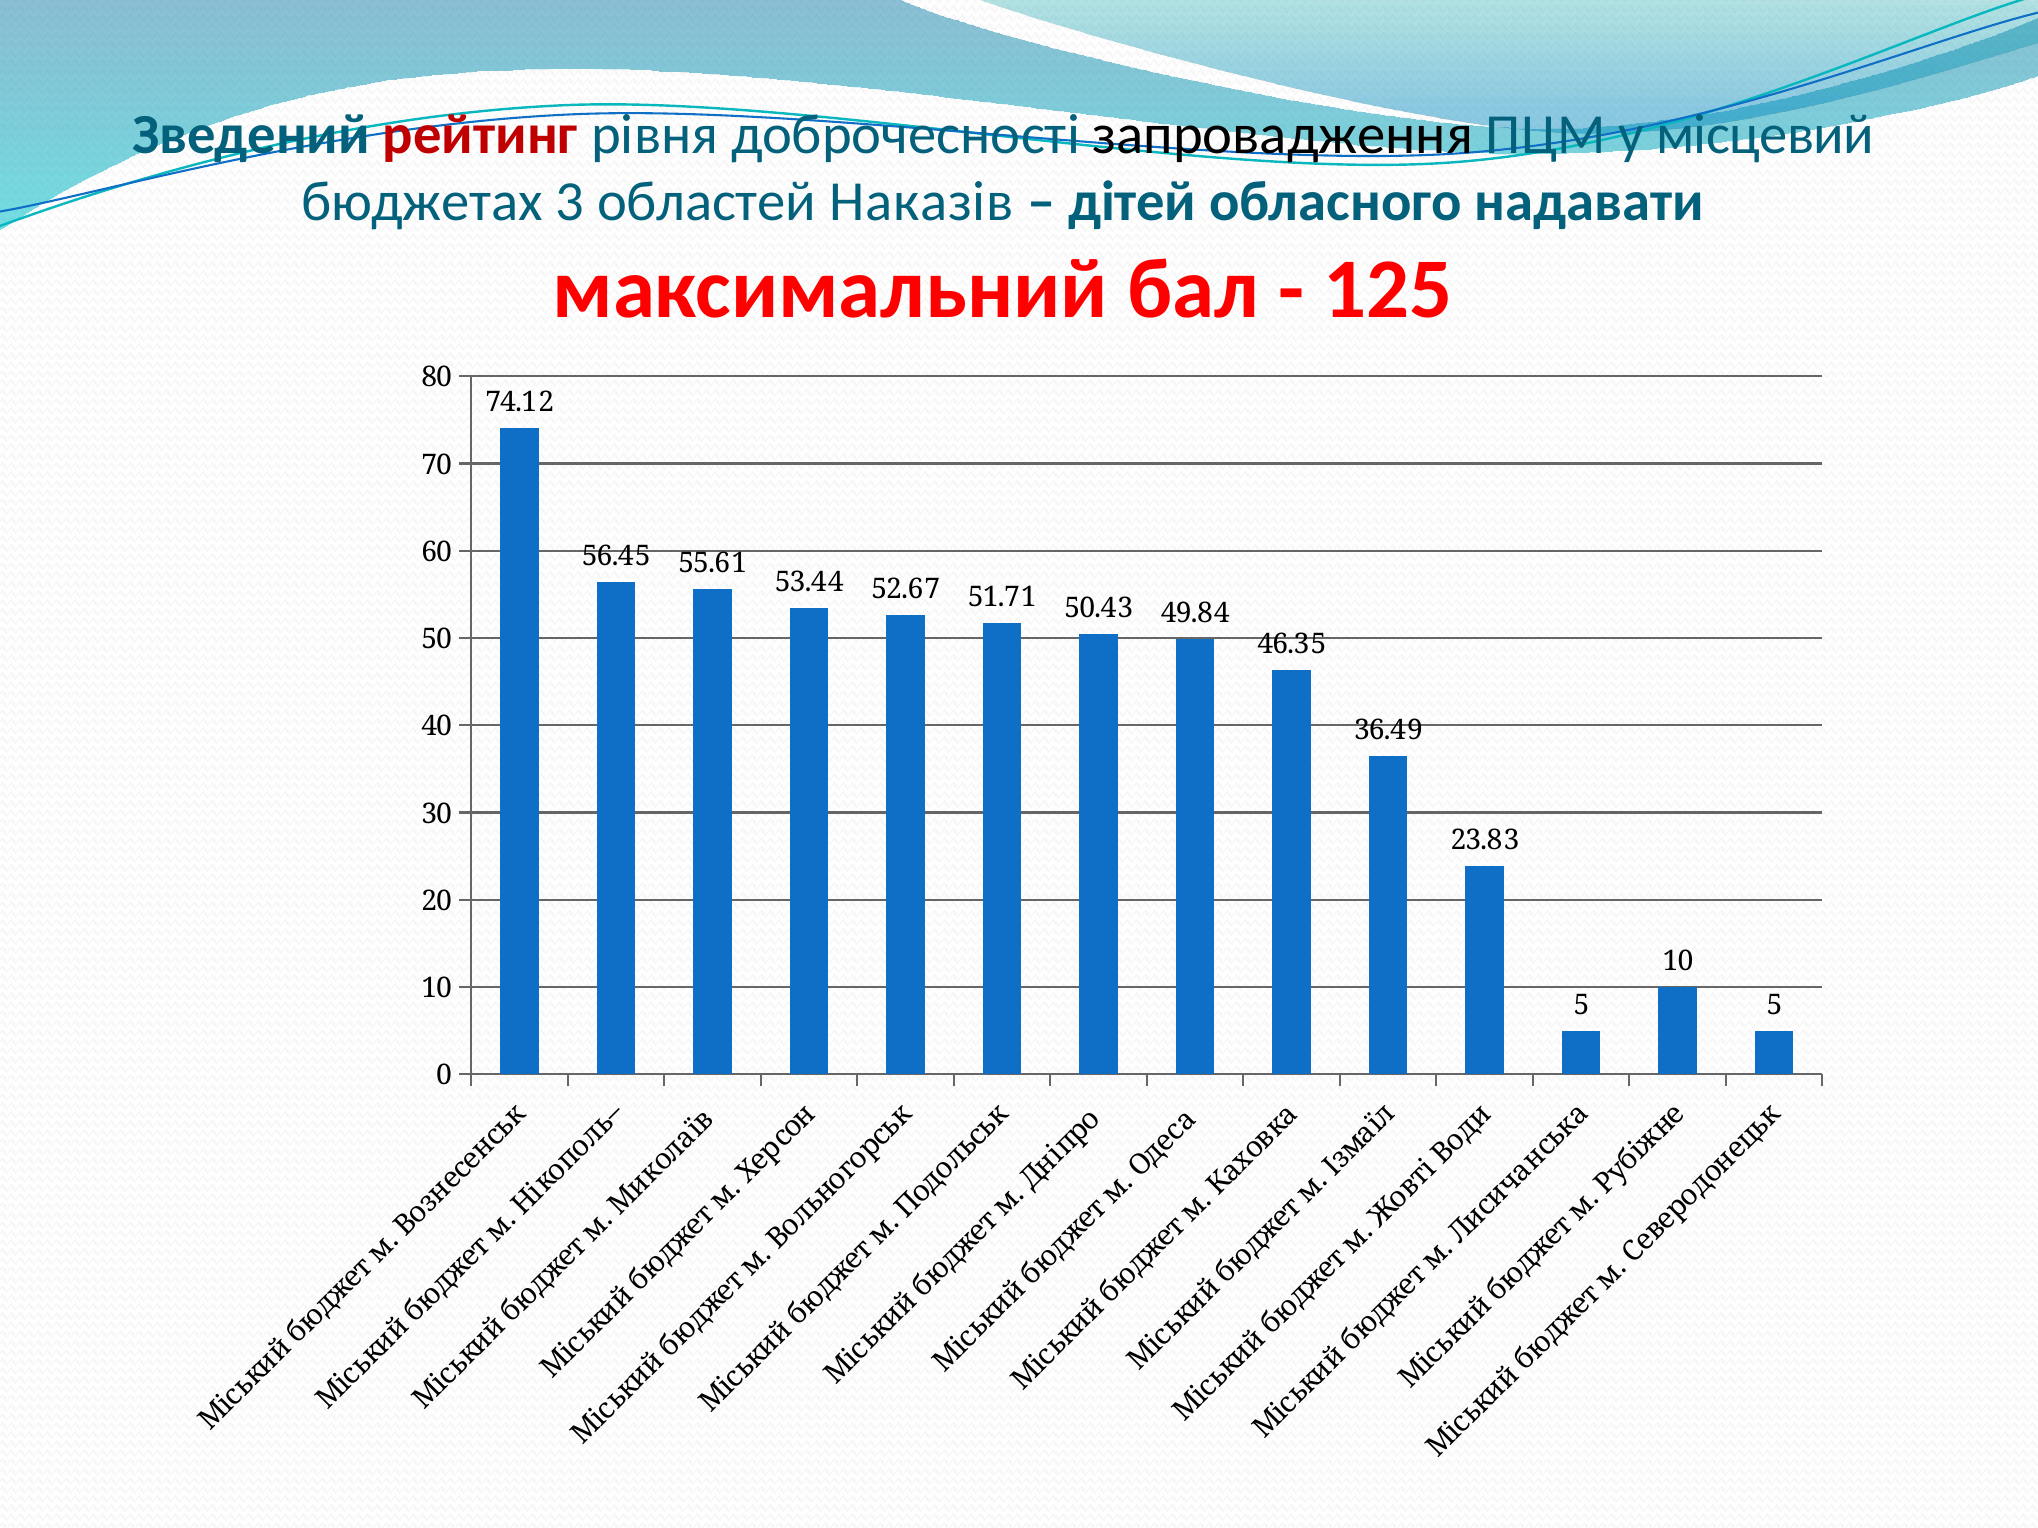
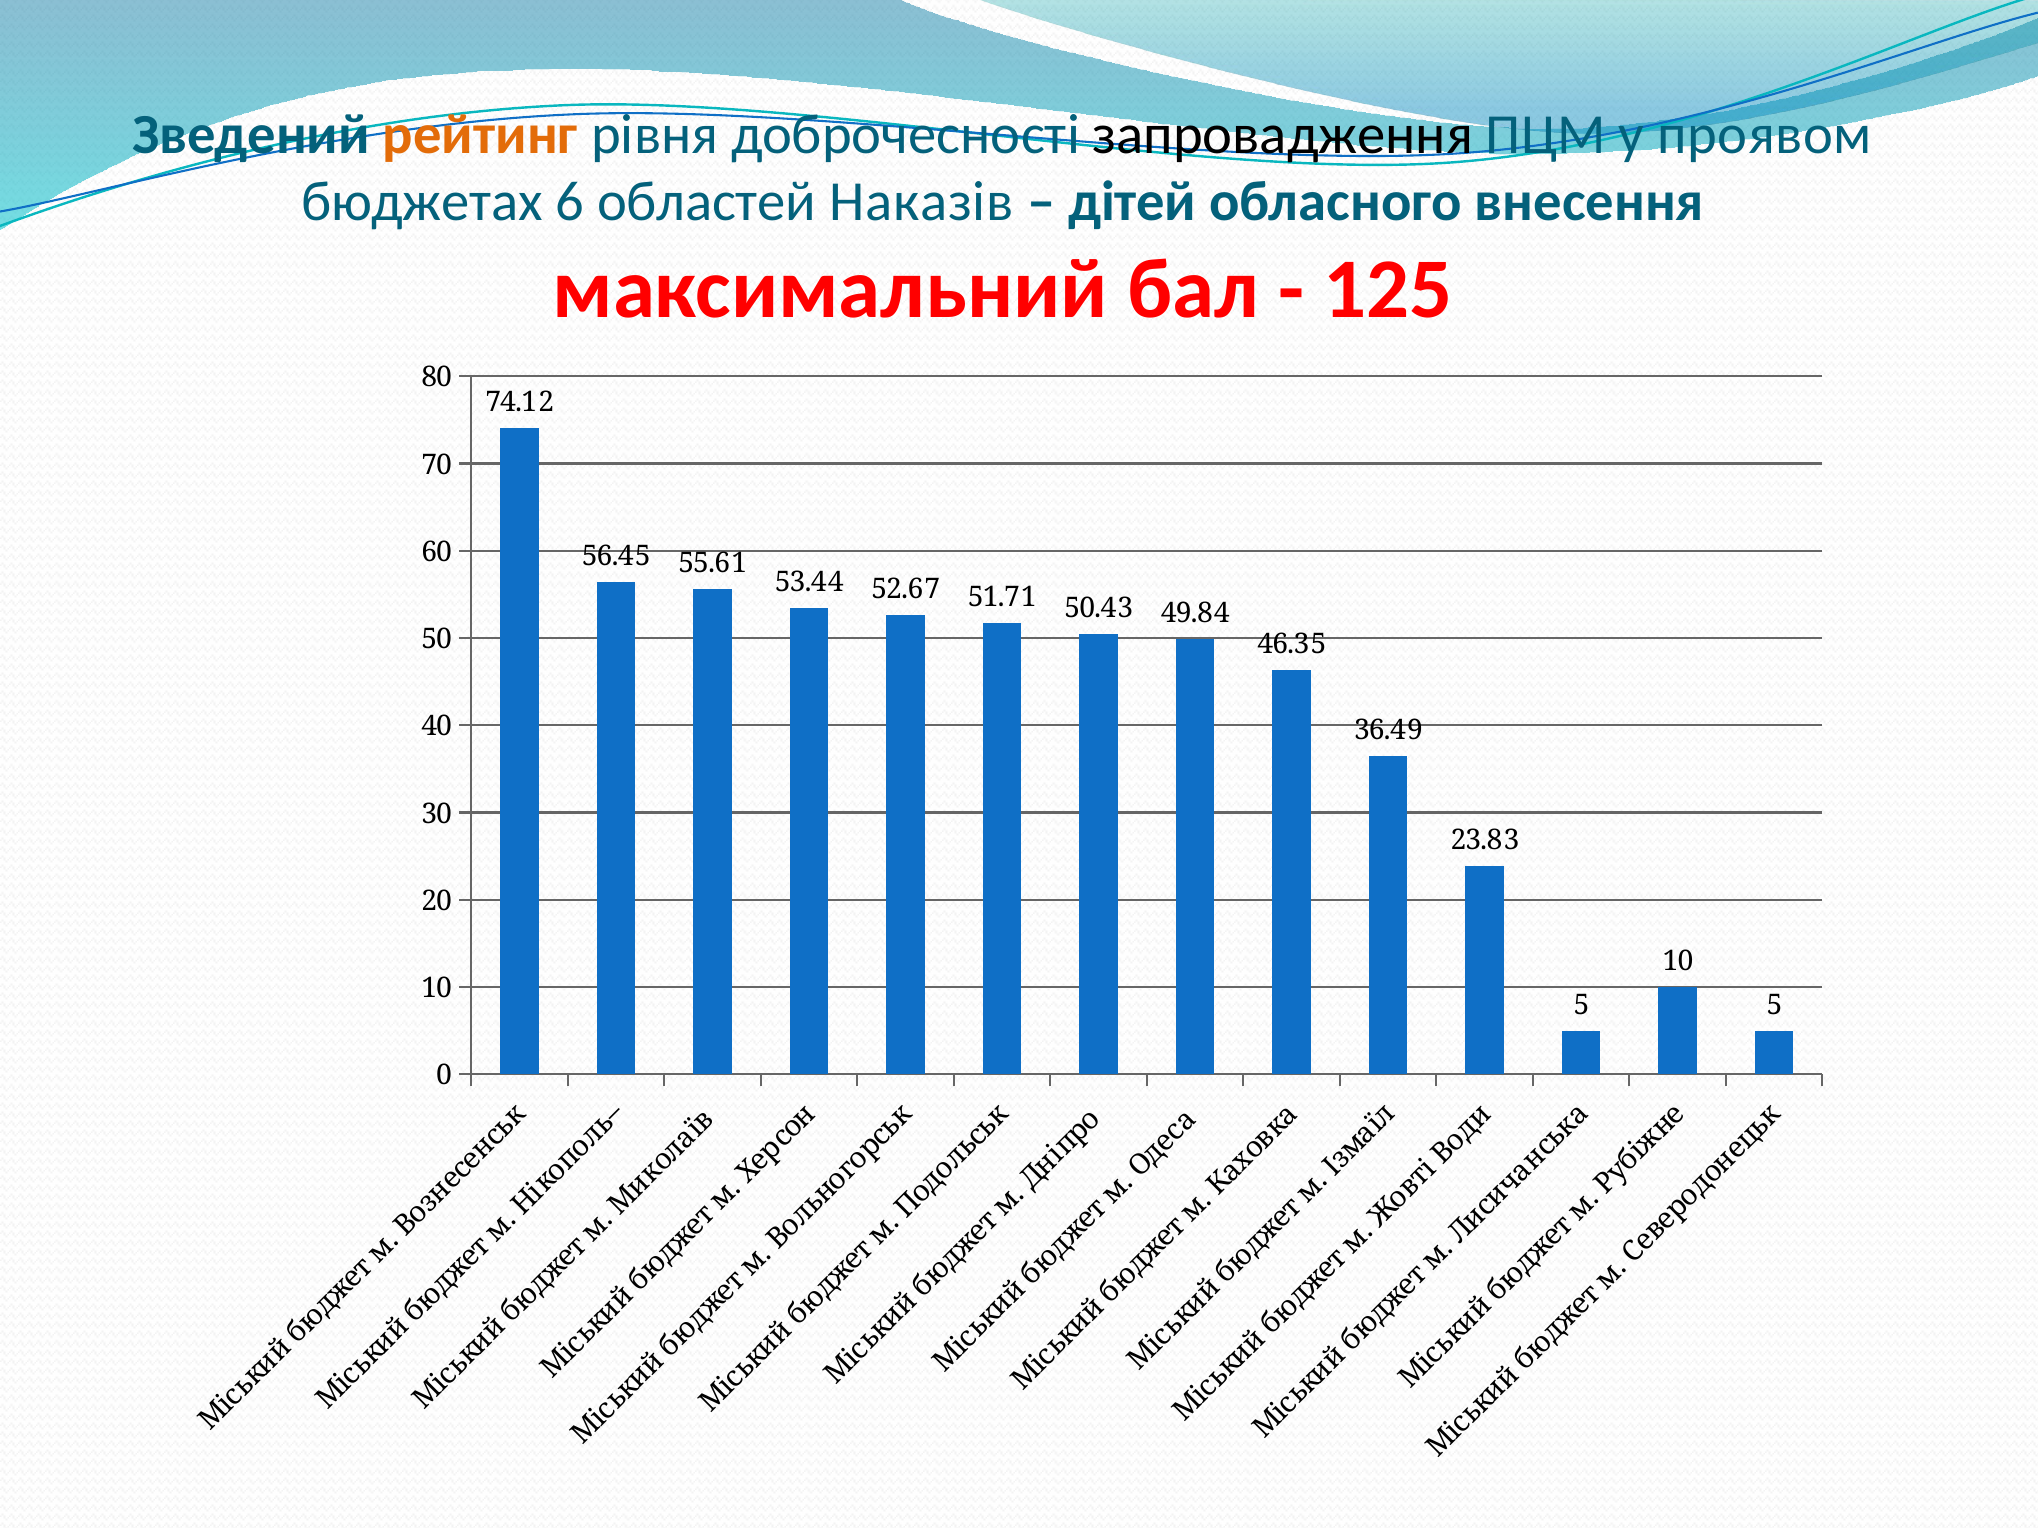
рейтинг colour: red -> orange (480, 134)
місцевий: місцевий -> проявом (1765, 134)
3: 3 -> 6 (570, 202)
надавати: надавати -> внесення (1589, 202)
